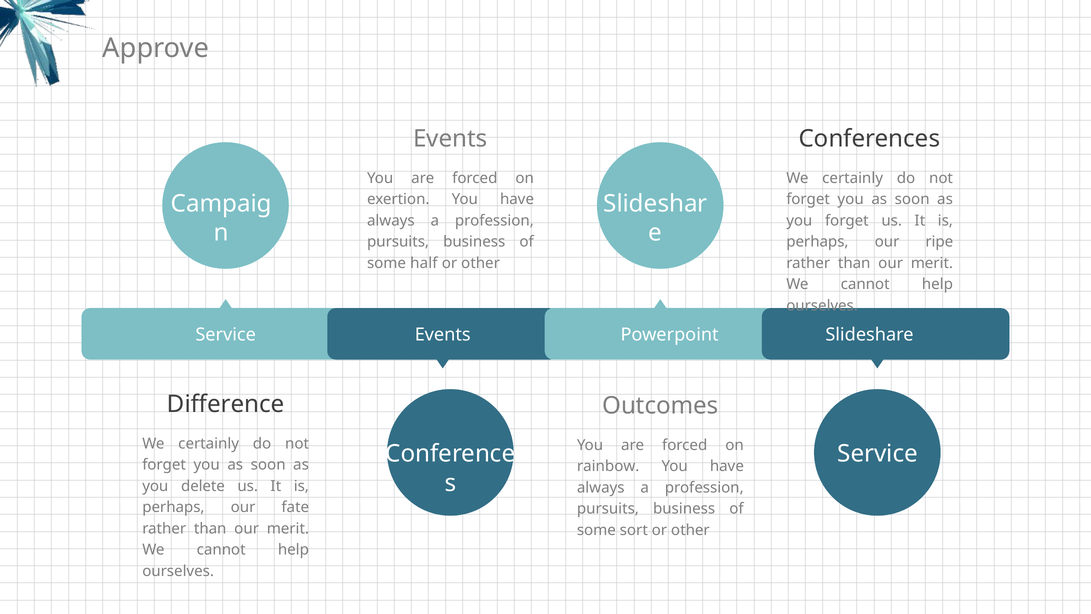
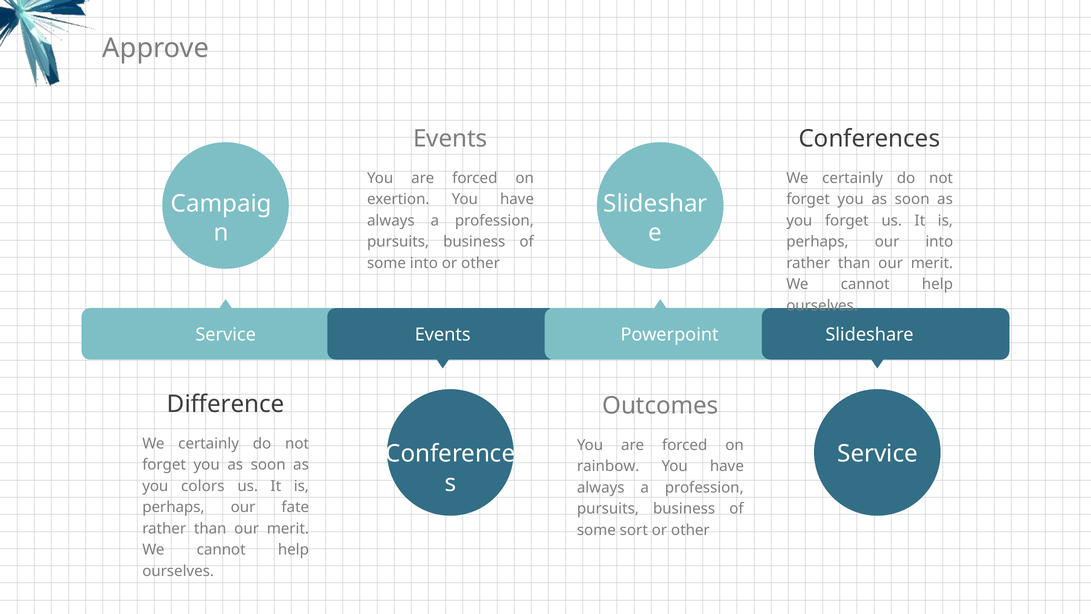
our ripe: ripe -> into (939, 242)
some half: half -> into (424, 263)
delete: delete -> colors (203, 486)
